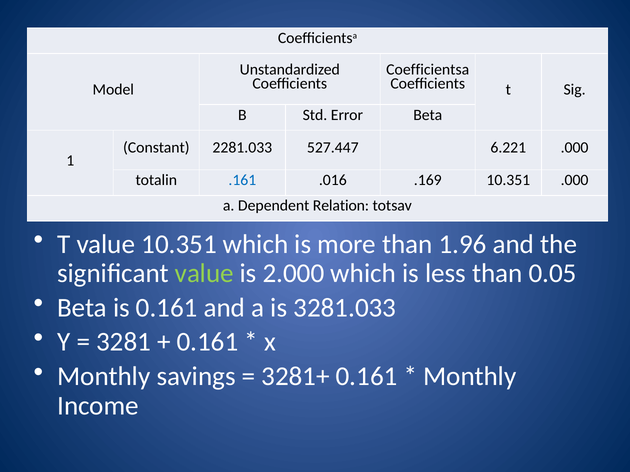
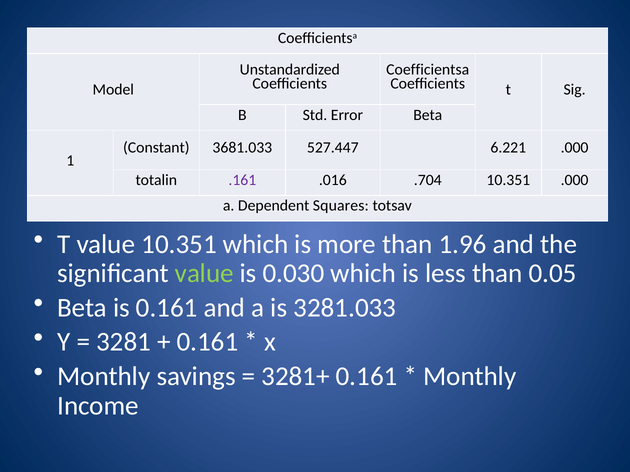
2281.033: 2281.033 -> 3681.033 (242, 148)
.161 colour: blue -> purple (242, 180)
.169: .169 -> .704 (428, 180)
Relation: Relation -> Squares (341, 206)
2.000: 2.000 -> 0.030 (293, 274)
